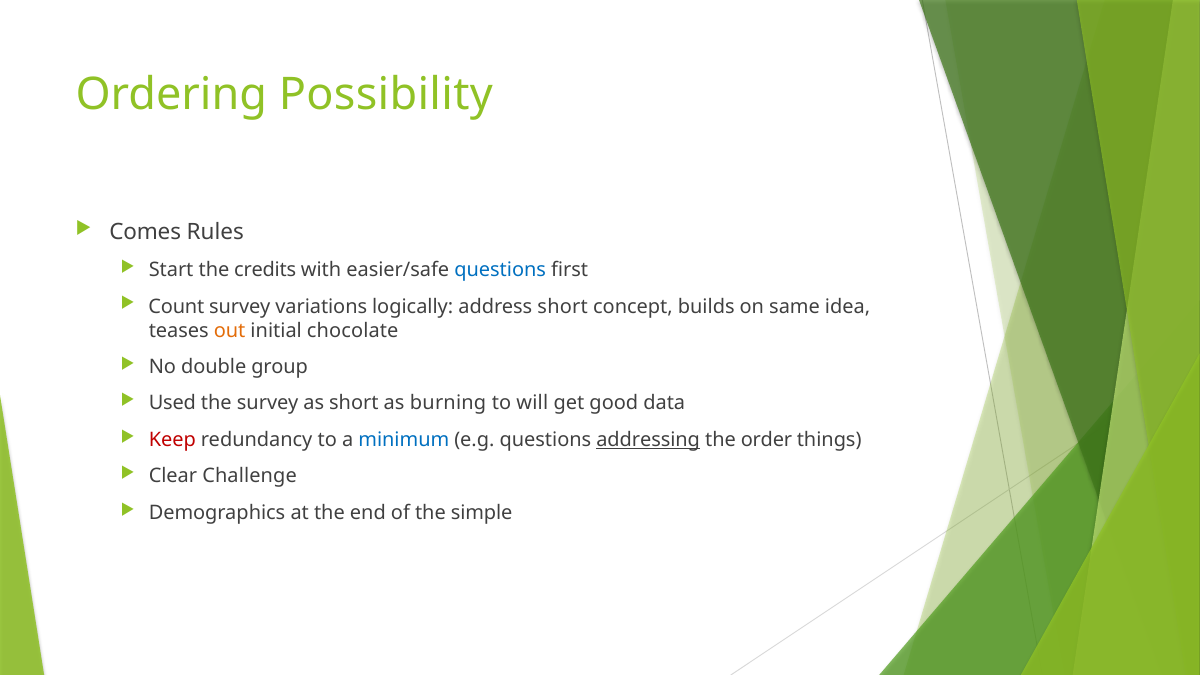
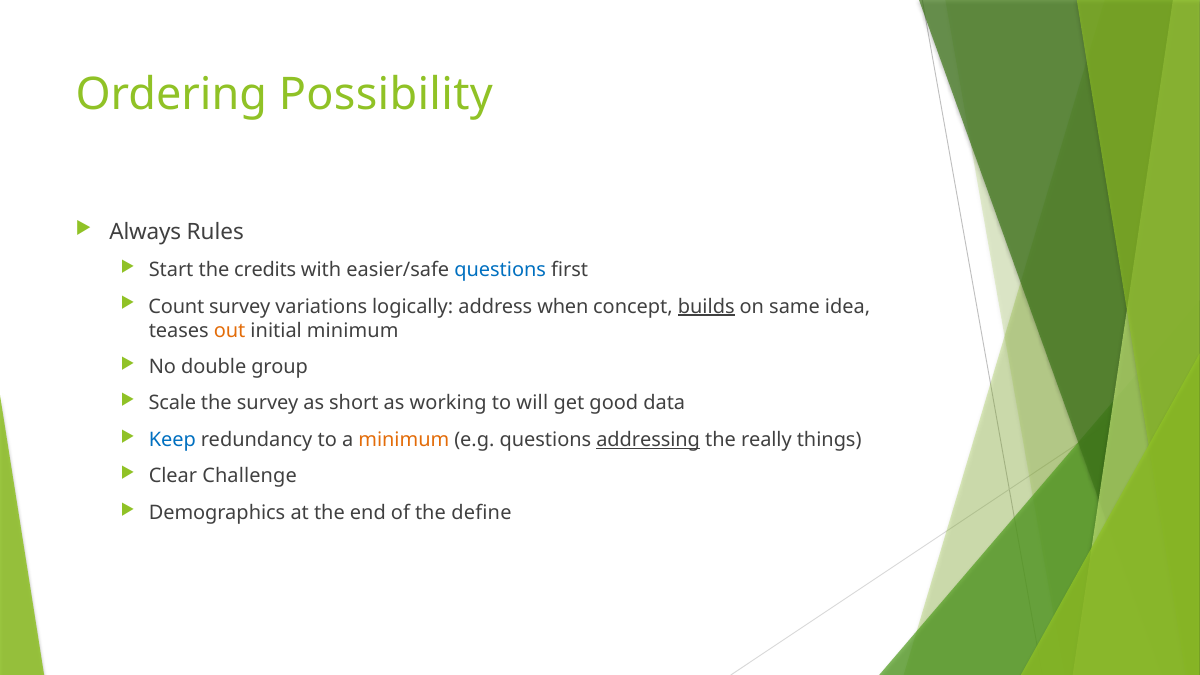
Comes: Comes -> Always (145, 232)
address short: short -> when (563, 306)
builds underline: none -> present (706, 306)
initial chocolate: chocolate -> minimum (353, 330)
Used: Used -> Scale (172, 403)
burning: burning -> working (448, 403)
Keep colour: red -> blue (172, 440)
minimum colour: blue -> orange (404, 440)
order: order -> really (766, 440)
simple: simple -> define (481, 513)
